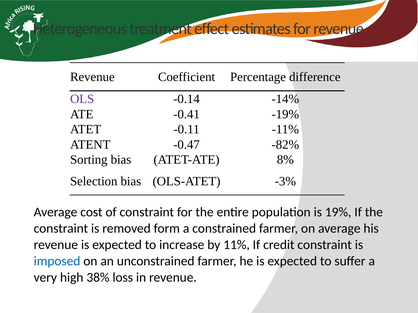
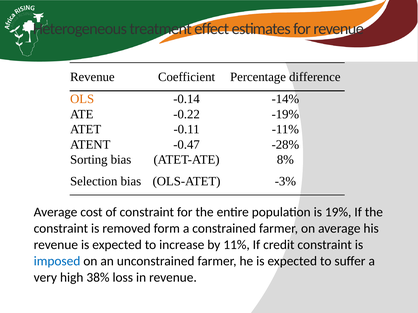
OLS colour: purple -> orange (82, 99)
-0.41: -0.41 -> -0.22 (187, 115)
-82%: -82% -> -28% (285, 145)
